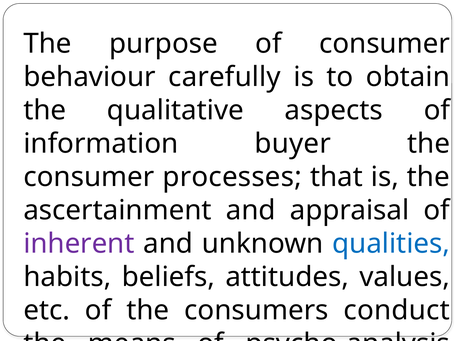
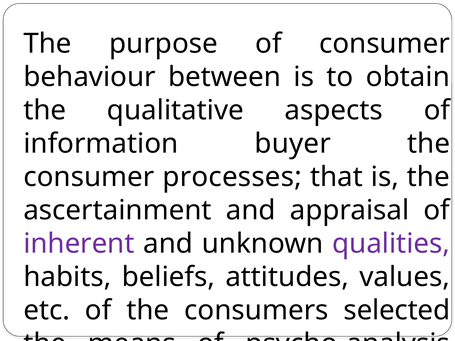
carefully: carefully -> between (225, 77)
qualities colour: blue -> purple (391, 244)
conduct: conduct -> selected (397, 310)
